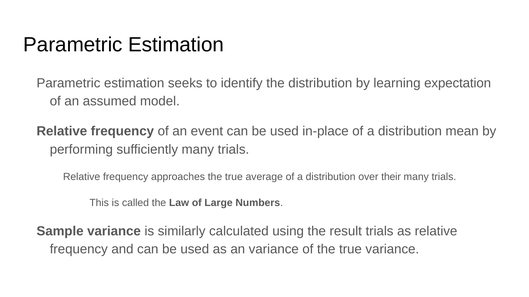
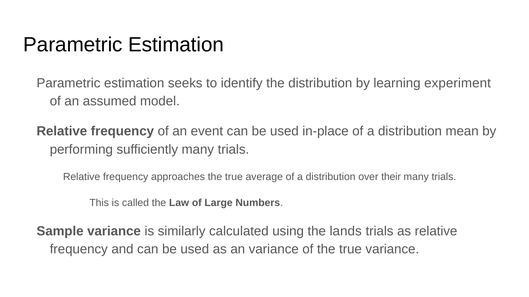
expectation: expectation -> experiment (458, 83)
result: result -> lands (346, 232)
